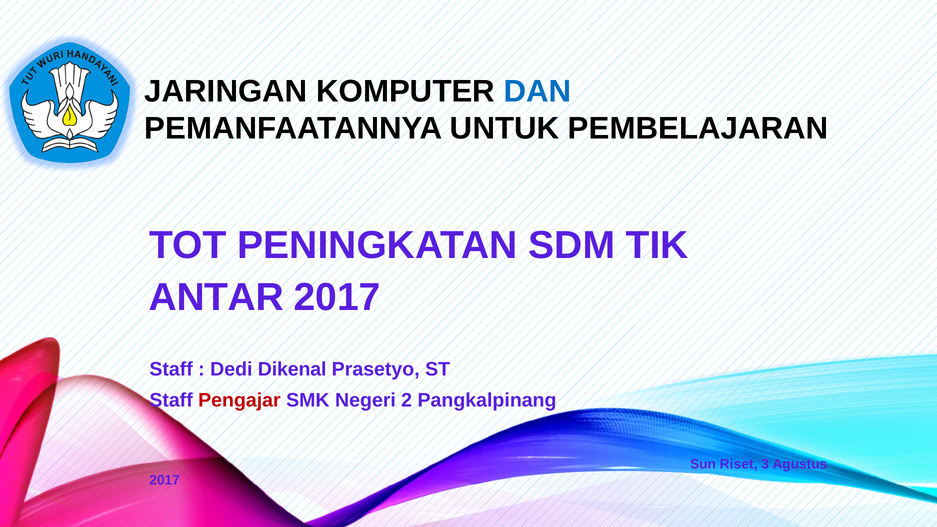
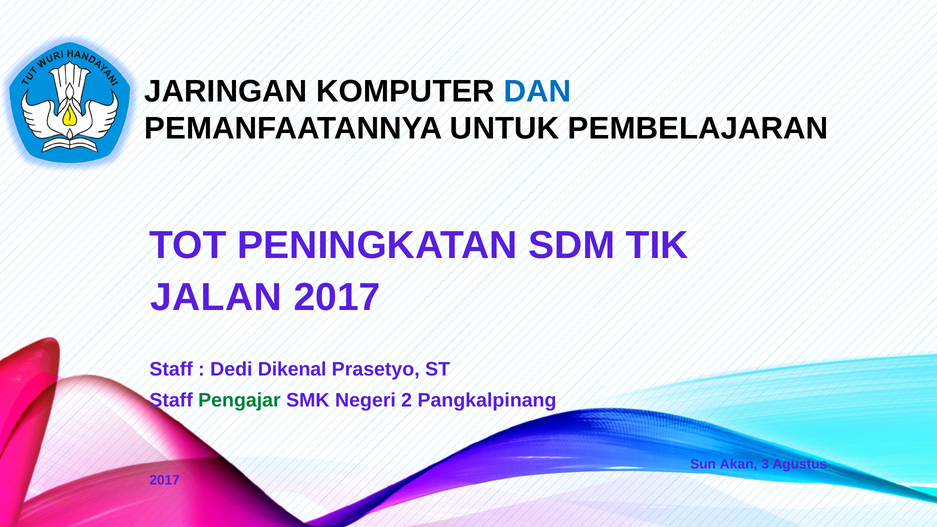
ANTAR: ANTAR -> JALAN (216, 297)
Pengajar colour: red -> green (239, 400)
Riset: Riset -> Akan (739, 464)
